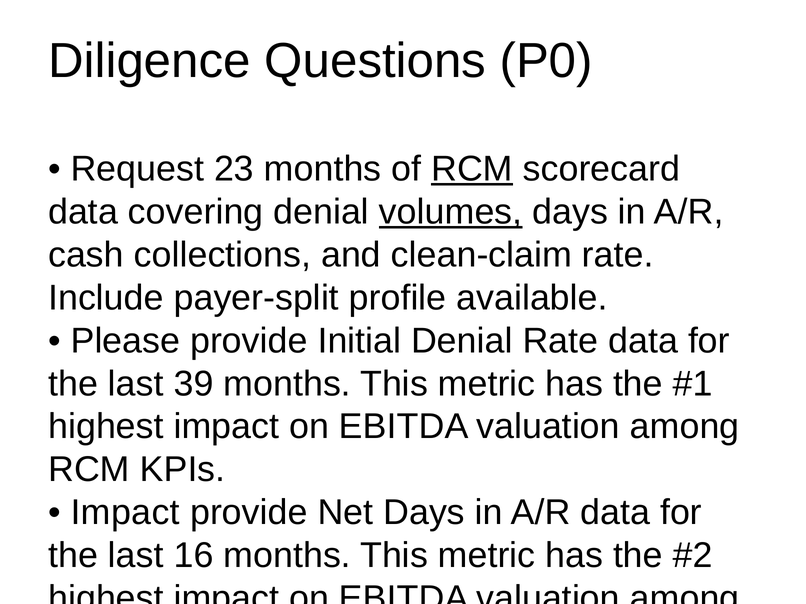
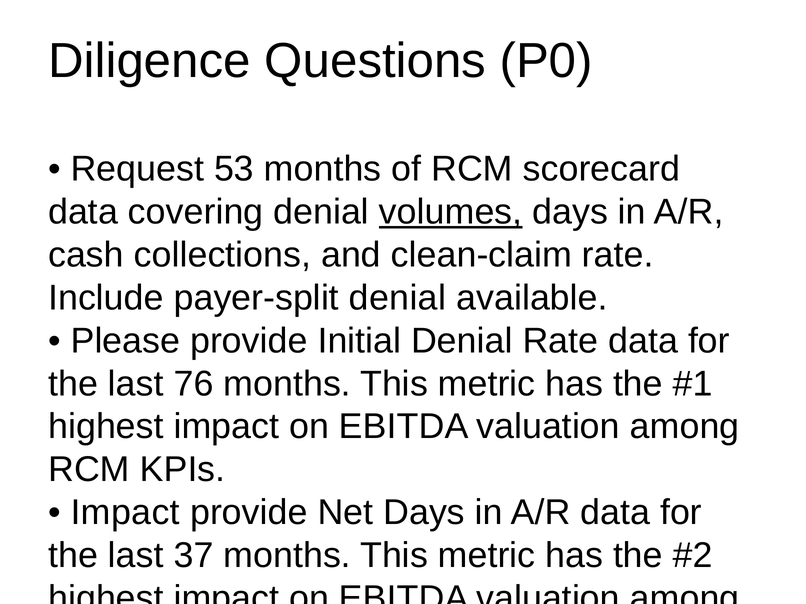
23: 23 -> 53 (234, 169)
RCM underline: present -> none (472, 169)
payer-split profile: profile -> denial (397, 298)
39: 39 -> 76 (194, 384)
16: 16 -> 37 (194, 556)
